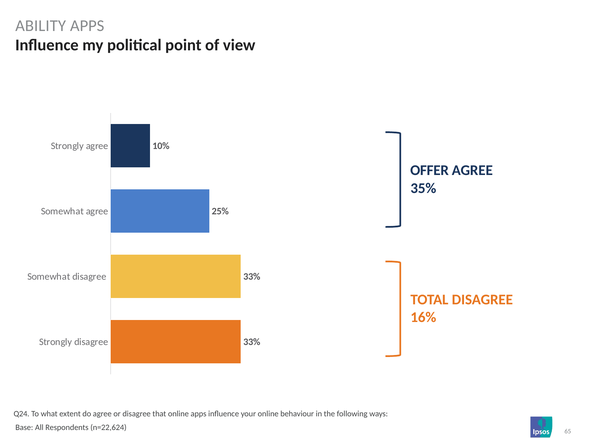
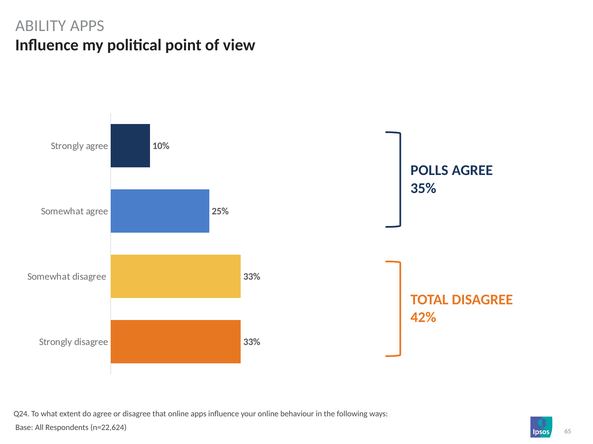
OFFER: OFFER -> POLLS (429, 171)
16%: 16% -> 42% (423, 318)
